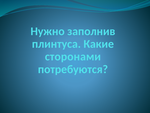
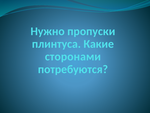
заполнив: заполнив -> пропуски (91, 31)
